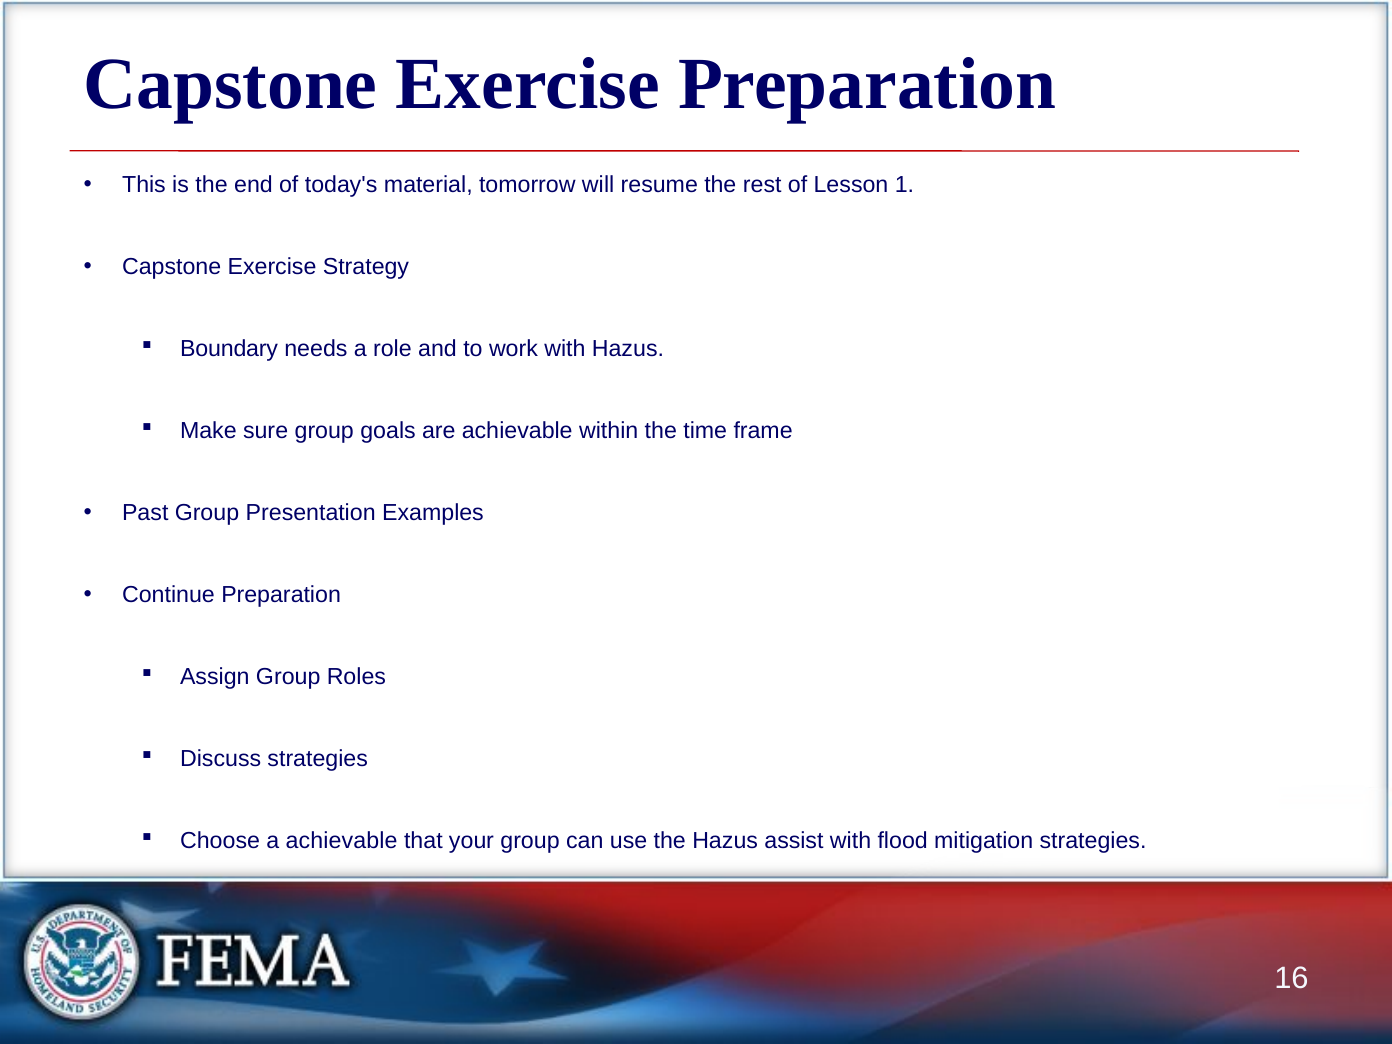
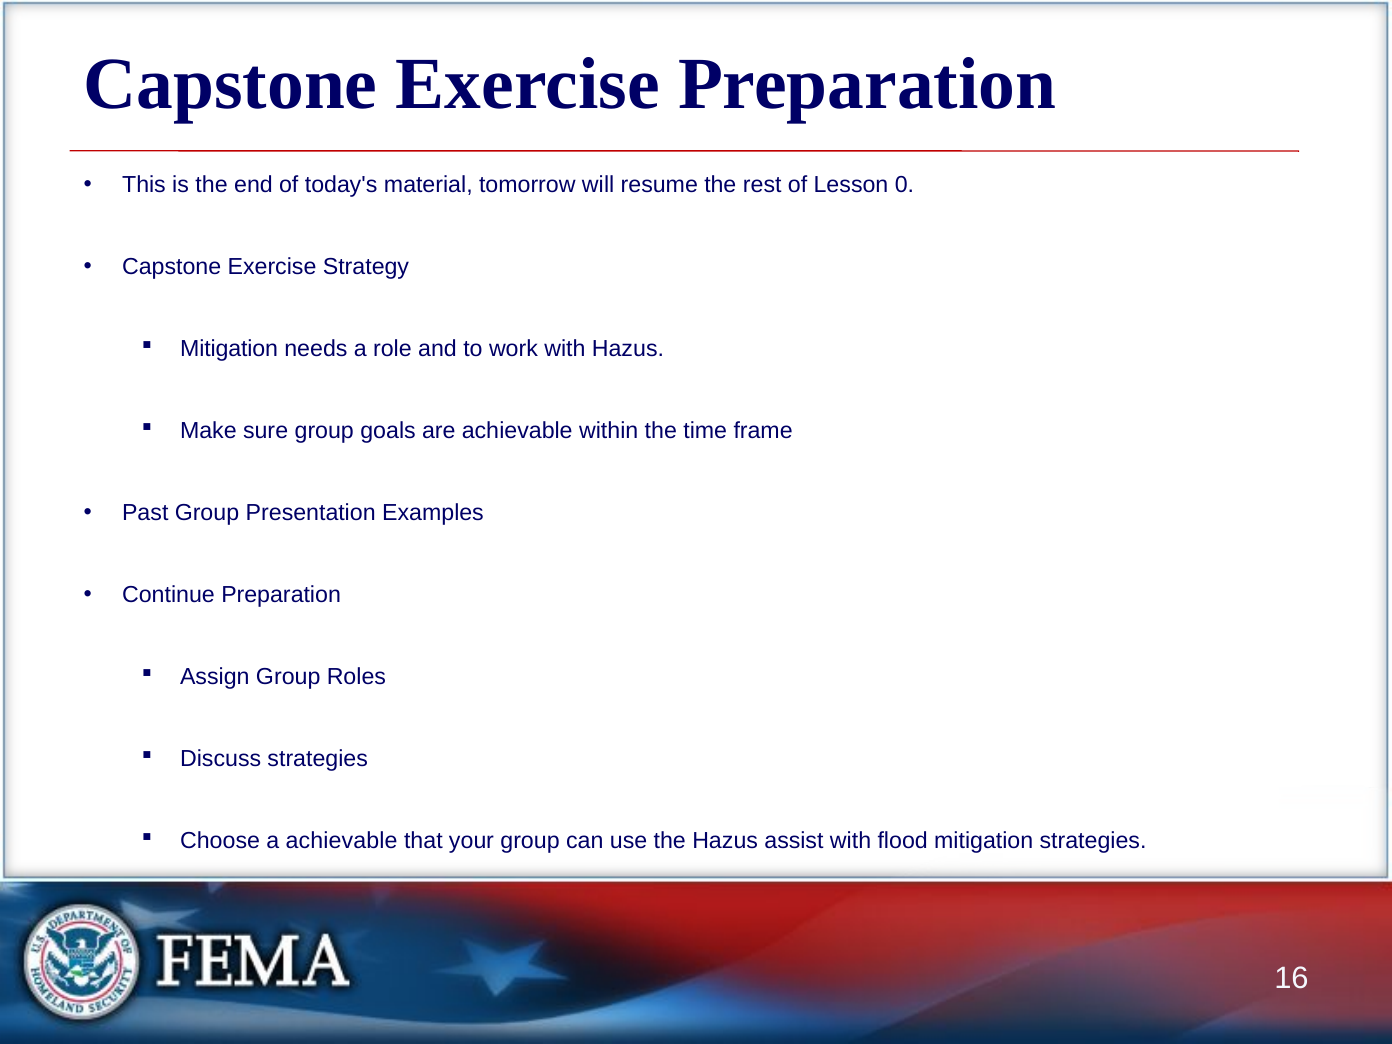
1: 1 -> 0 (904, 185)
Boundary: Boundary -> Mitigation (229, 349)
